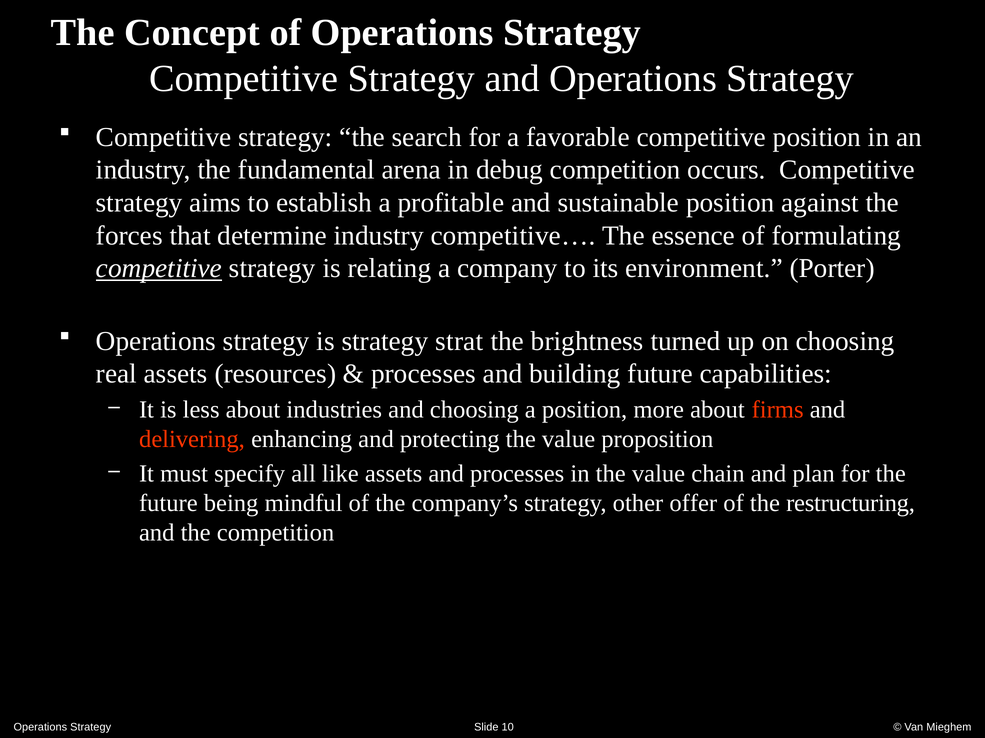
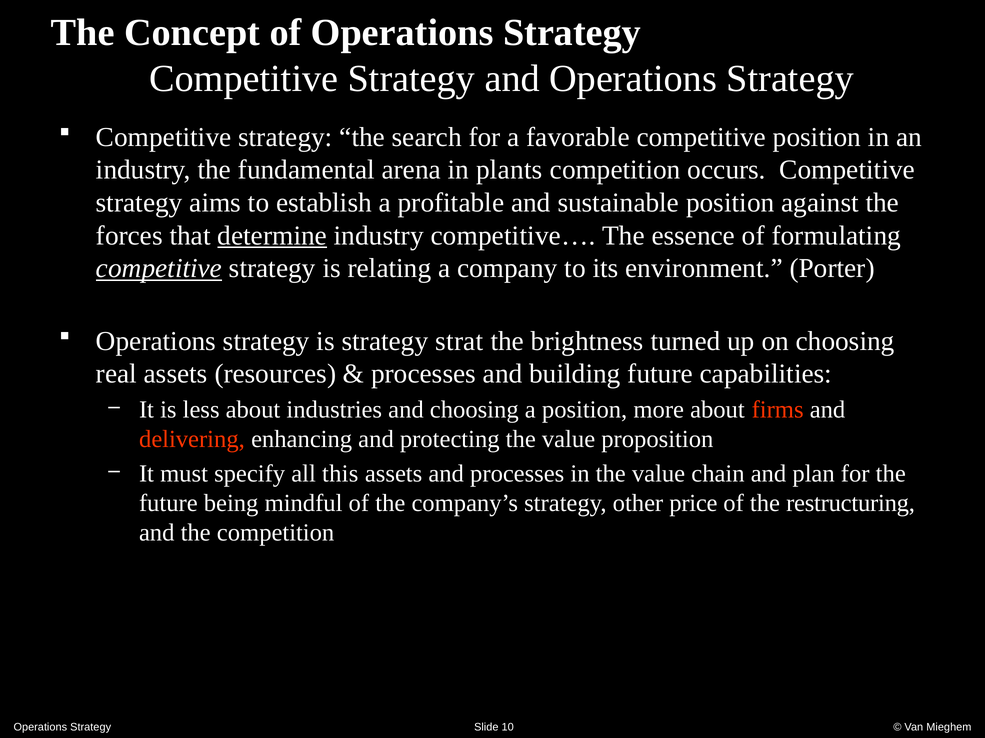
debug: debug -> plants (509, 170)
determine underline: none -> present (272, 236)
like: like -> this (340, 474)
offer: offer -> price (693, 504)
